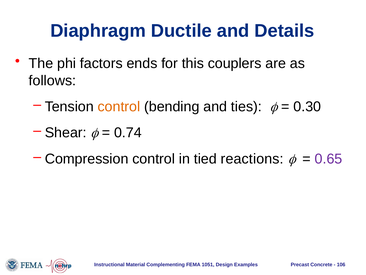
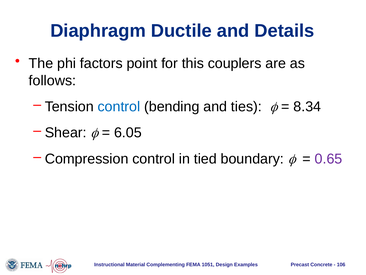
ends: ends -> point (142, 63)
control colour: orange -> blue (119, 107)
0.30: 0.30 -> 8.34 (307, 107)
0.74: 0.74 -> 6.05 (128, 133)
reactions: reactions -> boundary (252, 159)
